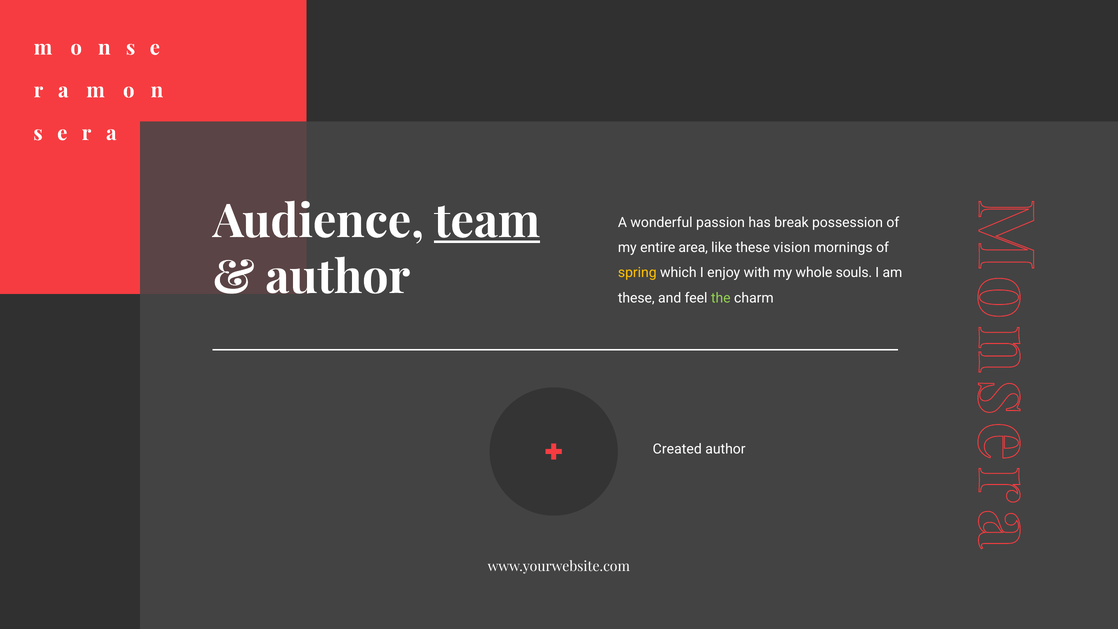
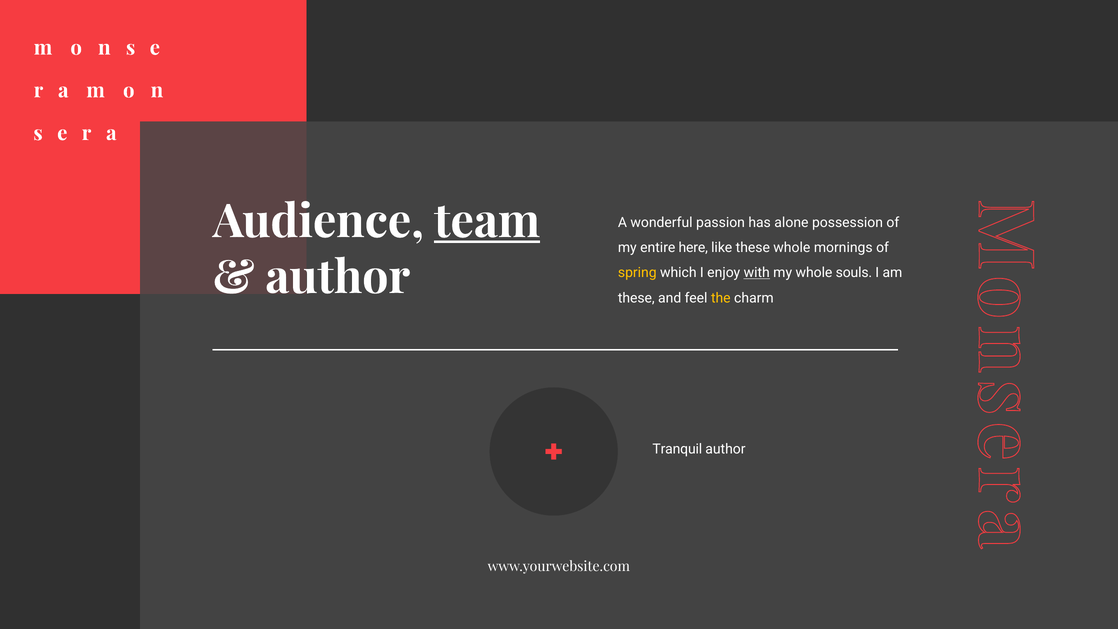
break: break -> alone (791, 222)
area: area -> here (693, 248)
these vision: vision -> whole (792, 248)
with underline: none -> present (757, 273)
the colour: light green -> yellow (721, 298)
Created: Created -> Tranquil (677, 449)
